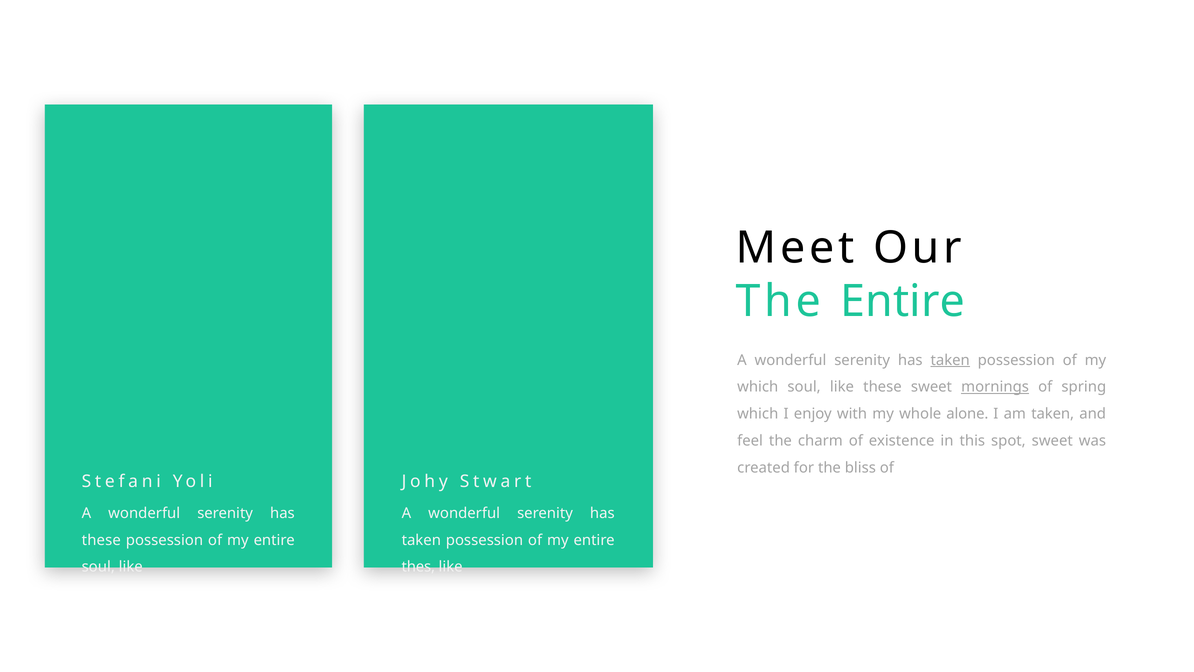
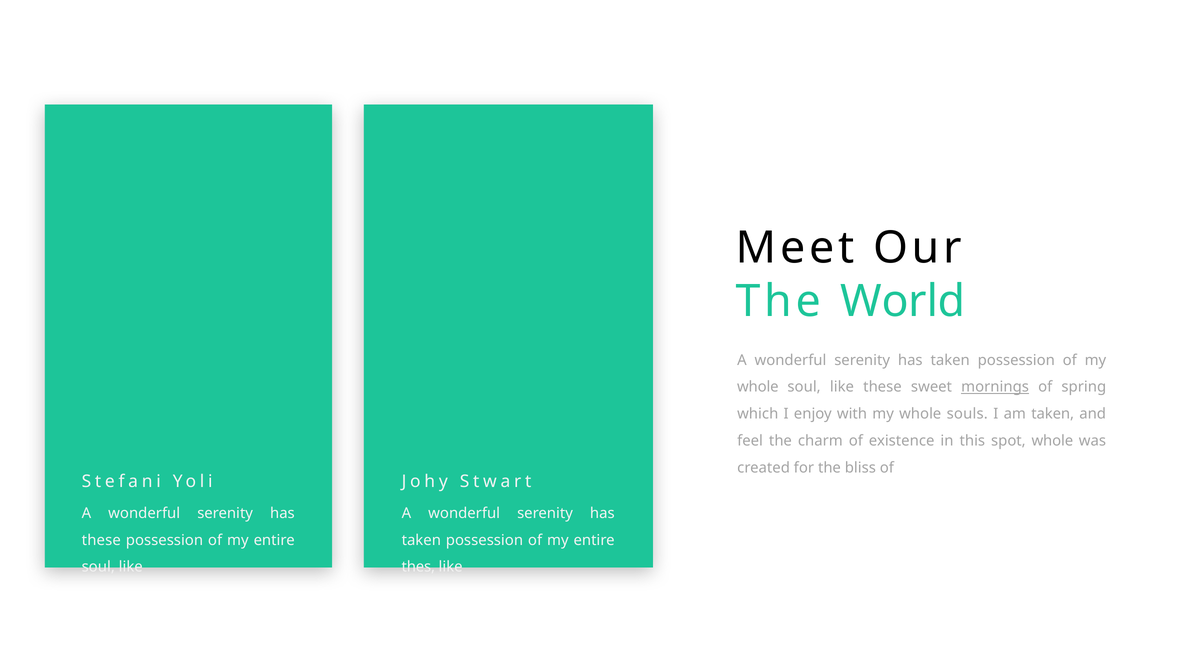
The Entire: Entire -> World (903, 302)
taken underline: present -> none (950, 360)
which: which -> whole (758, 387)
alone: alone -> souls (967, 414)
spot sweet: sweet -> whole (1052, 440)
